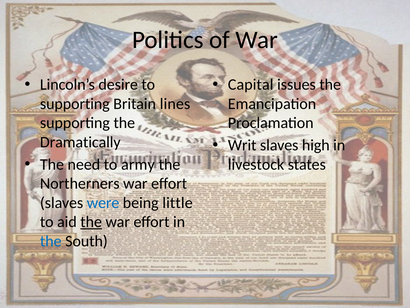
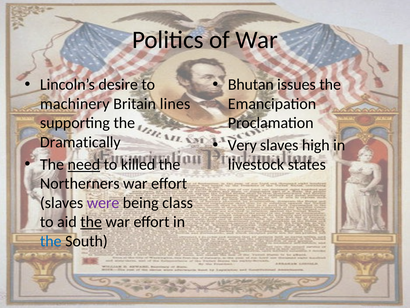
Capital: Capital -> Bhutan (251, 84)
supporting: supporting -> machinery (75, 104)
Writ: Writ -> Very (242, 145)
need underline: none -> present (84, 164)
army: army -> killed (138, 164)
were colour: blue -> purple (103, 203)
little: little -> class (178, 203)
